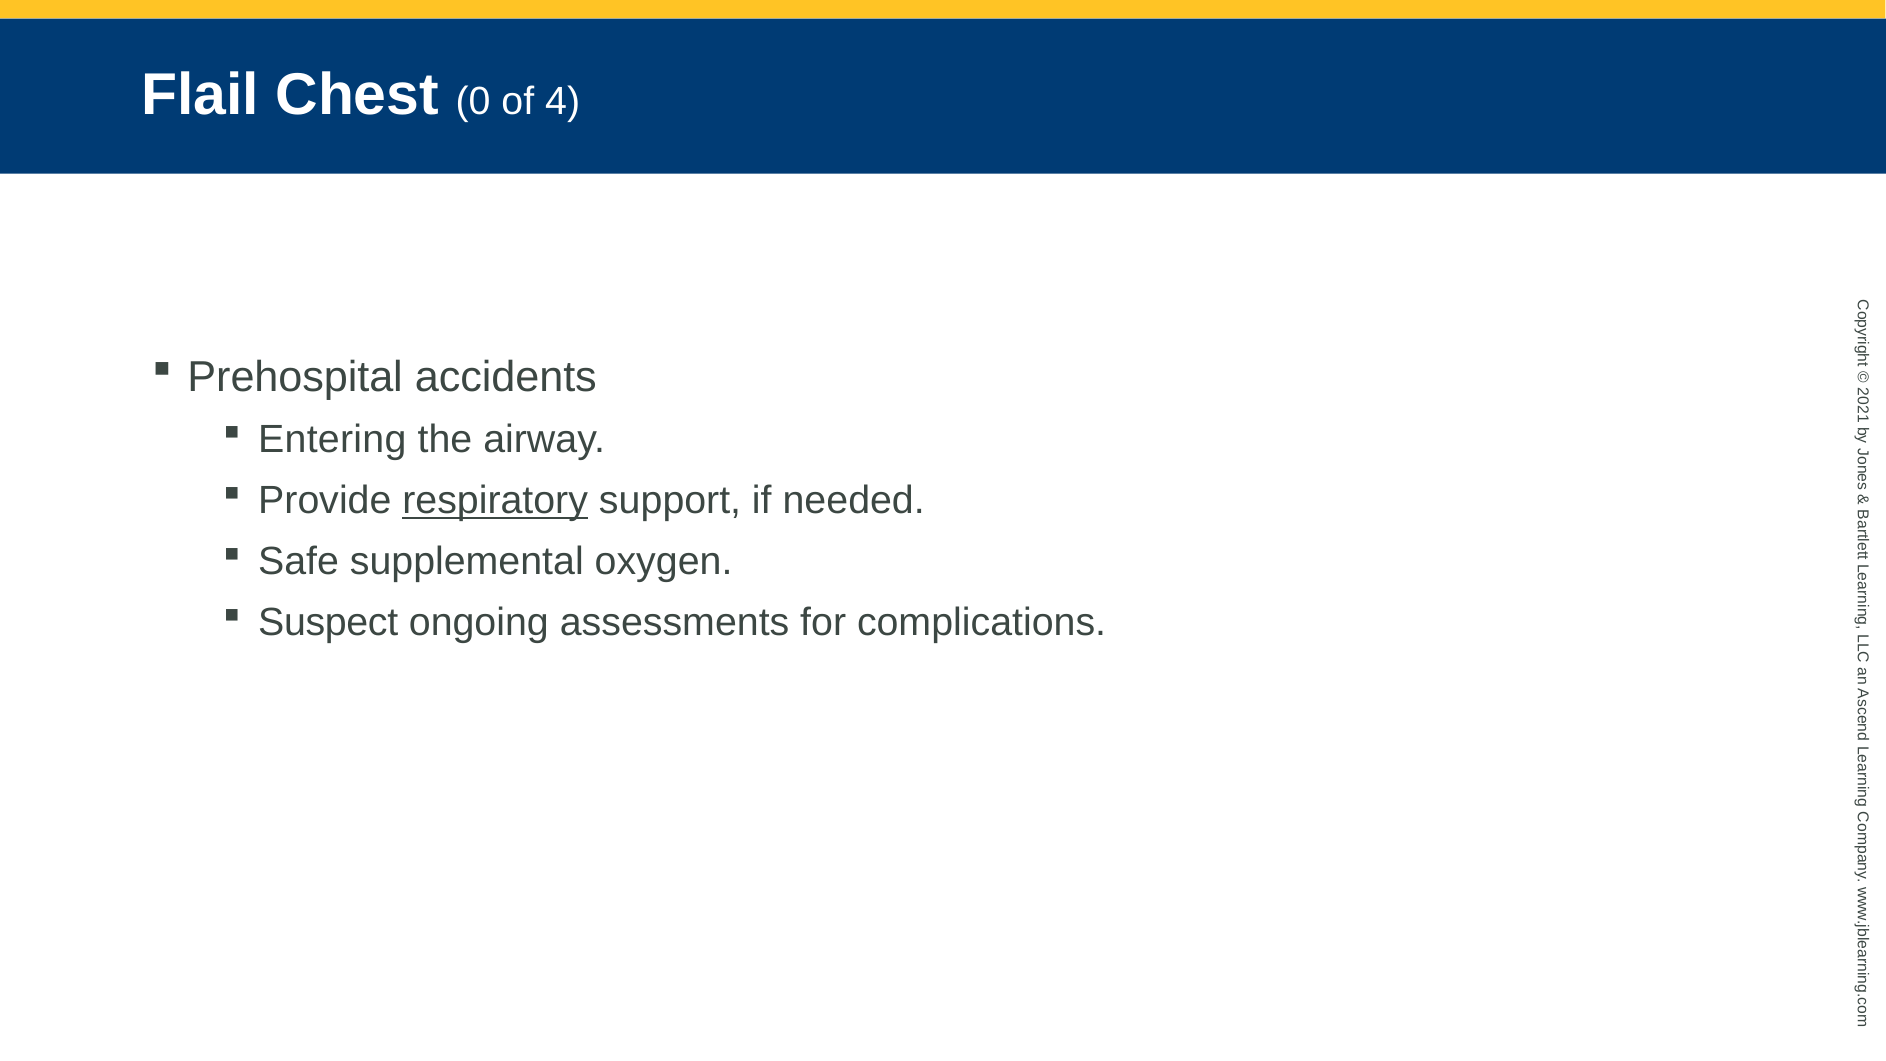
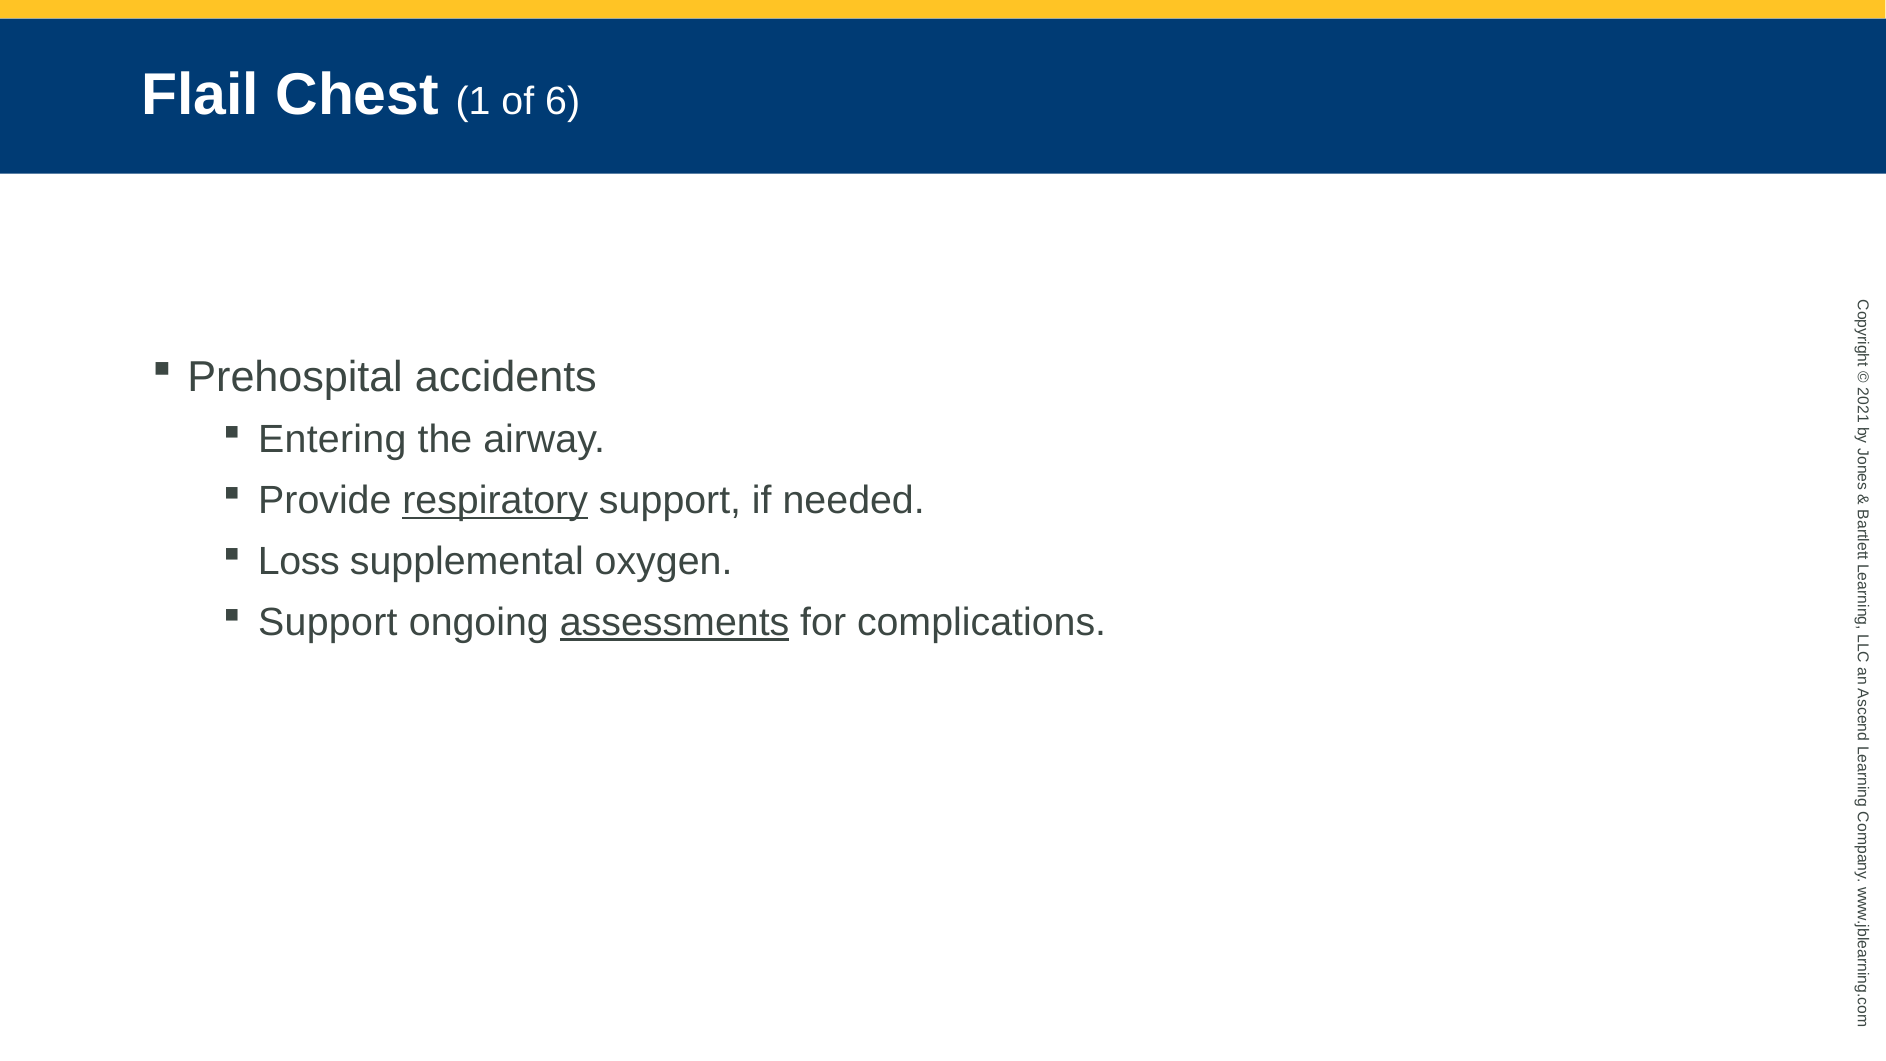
Chest 0: 0 -> 1 (473, 101)
4: 4 -> 6 (563, 101)
Safe: Safe -> Loss (299, 562)
Suspect: Suspect -> Support (328, 623)
assessments underline: none -> present (675, 623)
